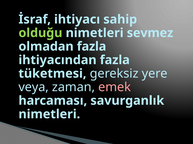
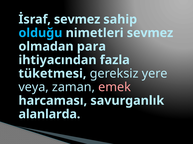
İsraf ihtiyacı: ihtiyacı -> sevmez (77, 19)
olduğu colour: light green -> light blue (40, 33)
olmadan fazla: fazla -> para (91, 47)
nimetleri: nimetleri -> alanlarda (49, 115)
